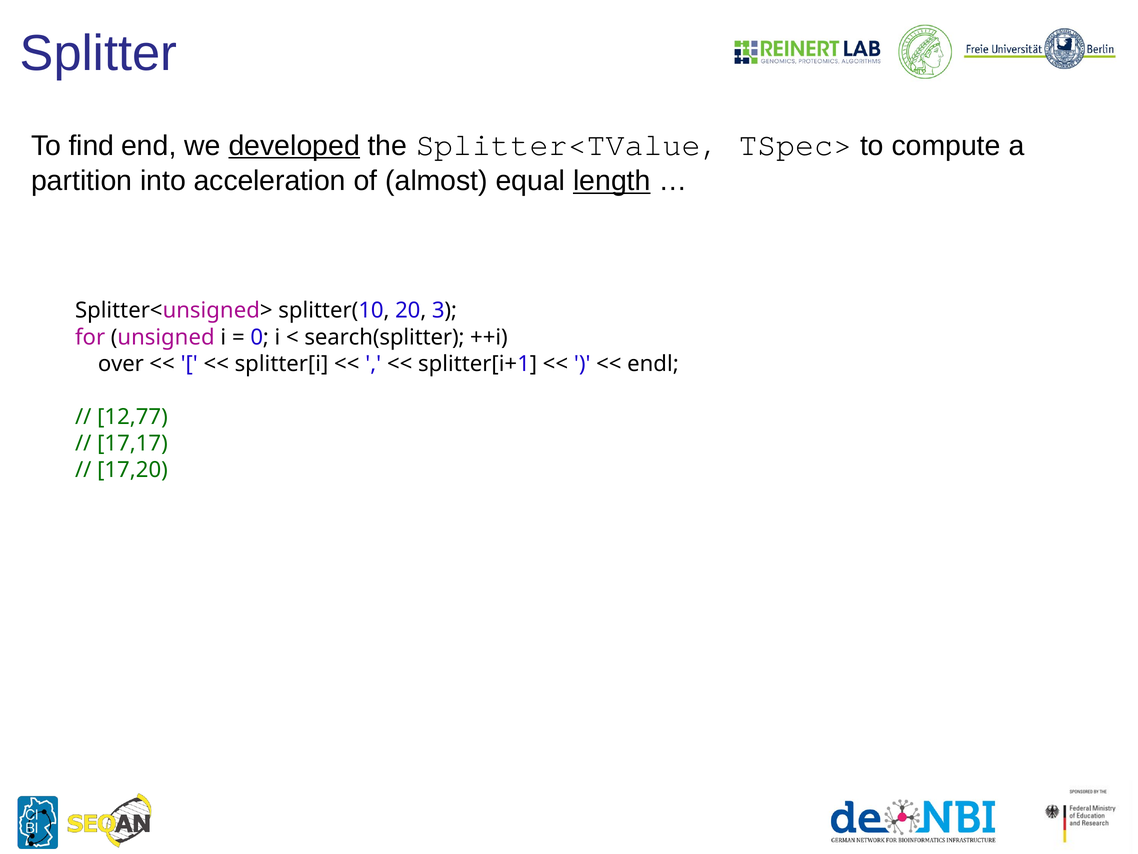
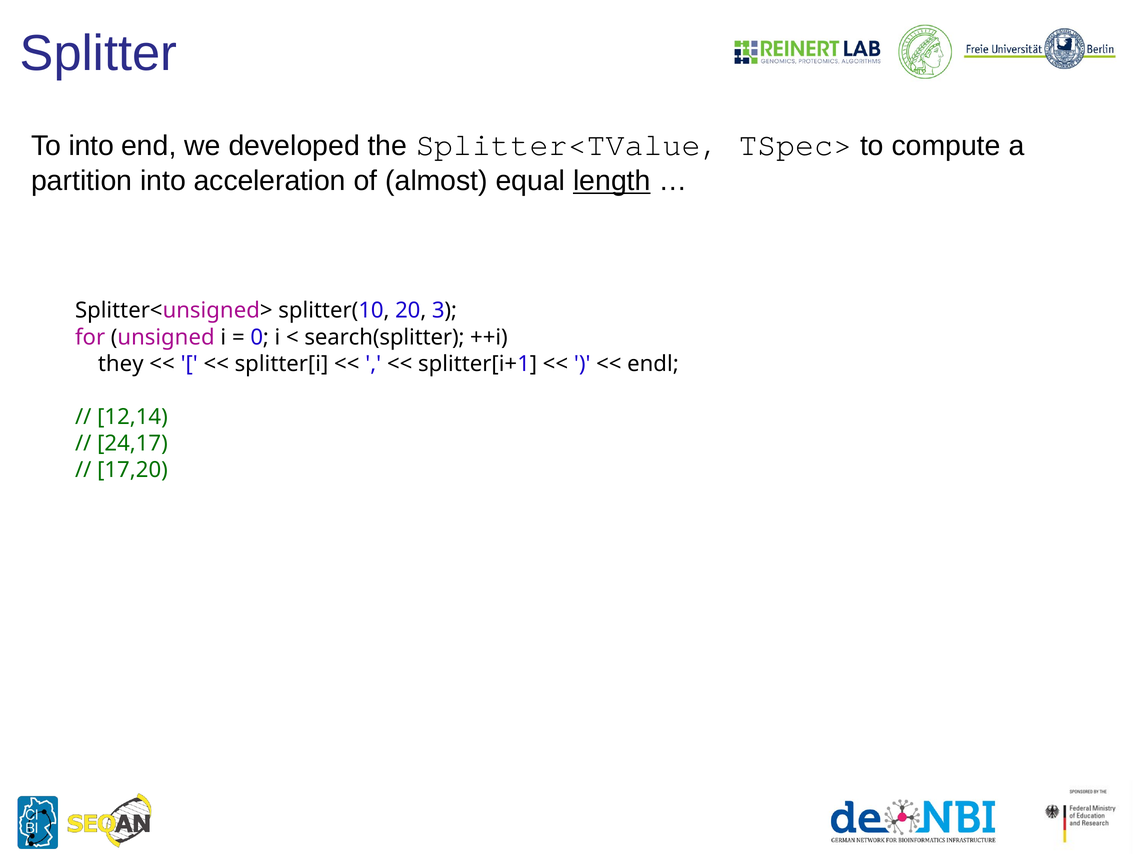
To find: find -> into (91, 146)
developed underline: present -> none (294, 146)
over: over -> they (121, 364)
12,77: 12,77 -> 12,14 (132, 417)
17,17: 17,17 -> 24,17 (132, 443)
